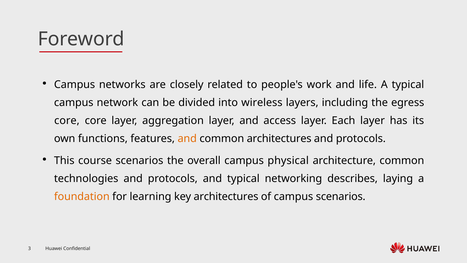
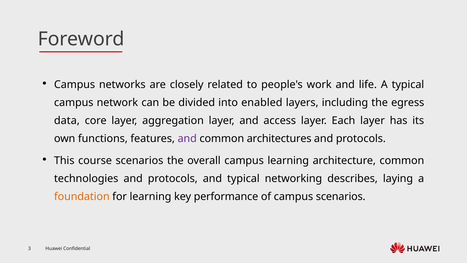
wireless: wireless -> enabled (262, 103)
core: core -> data (67, 121)
and colour: orange -> purple (187, 139)
campus physical: physical -> learning (288, 160)
key architectures: architectures -> performance (226, 196)
